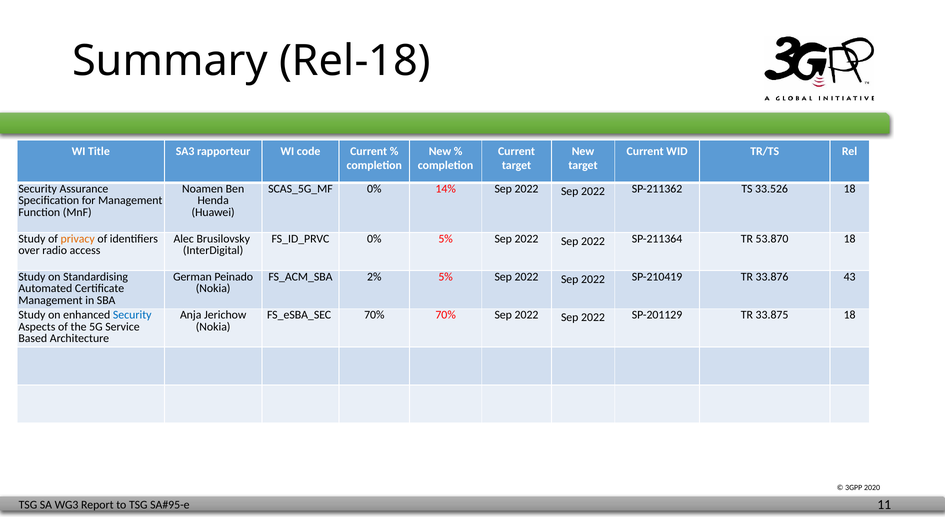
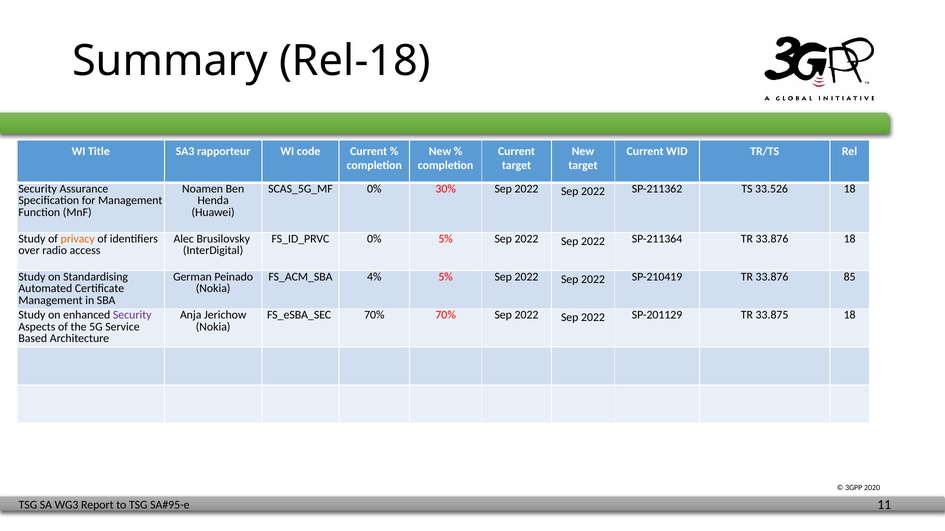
14%: 14% -> 30% (446, 189)
SP-211364 TR 53.870: 53.870 -> 33.876 (772, 239)
2%: 2% -> 4% (374, 277)
43: 43 -> 85 (850, 277)
Security colour: blue -> purple (132, 315)
